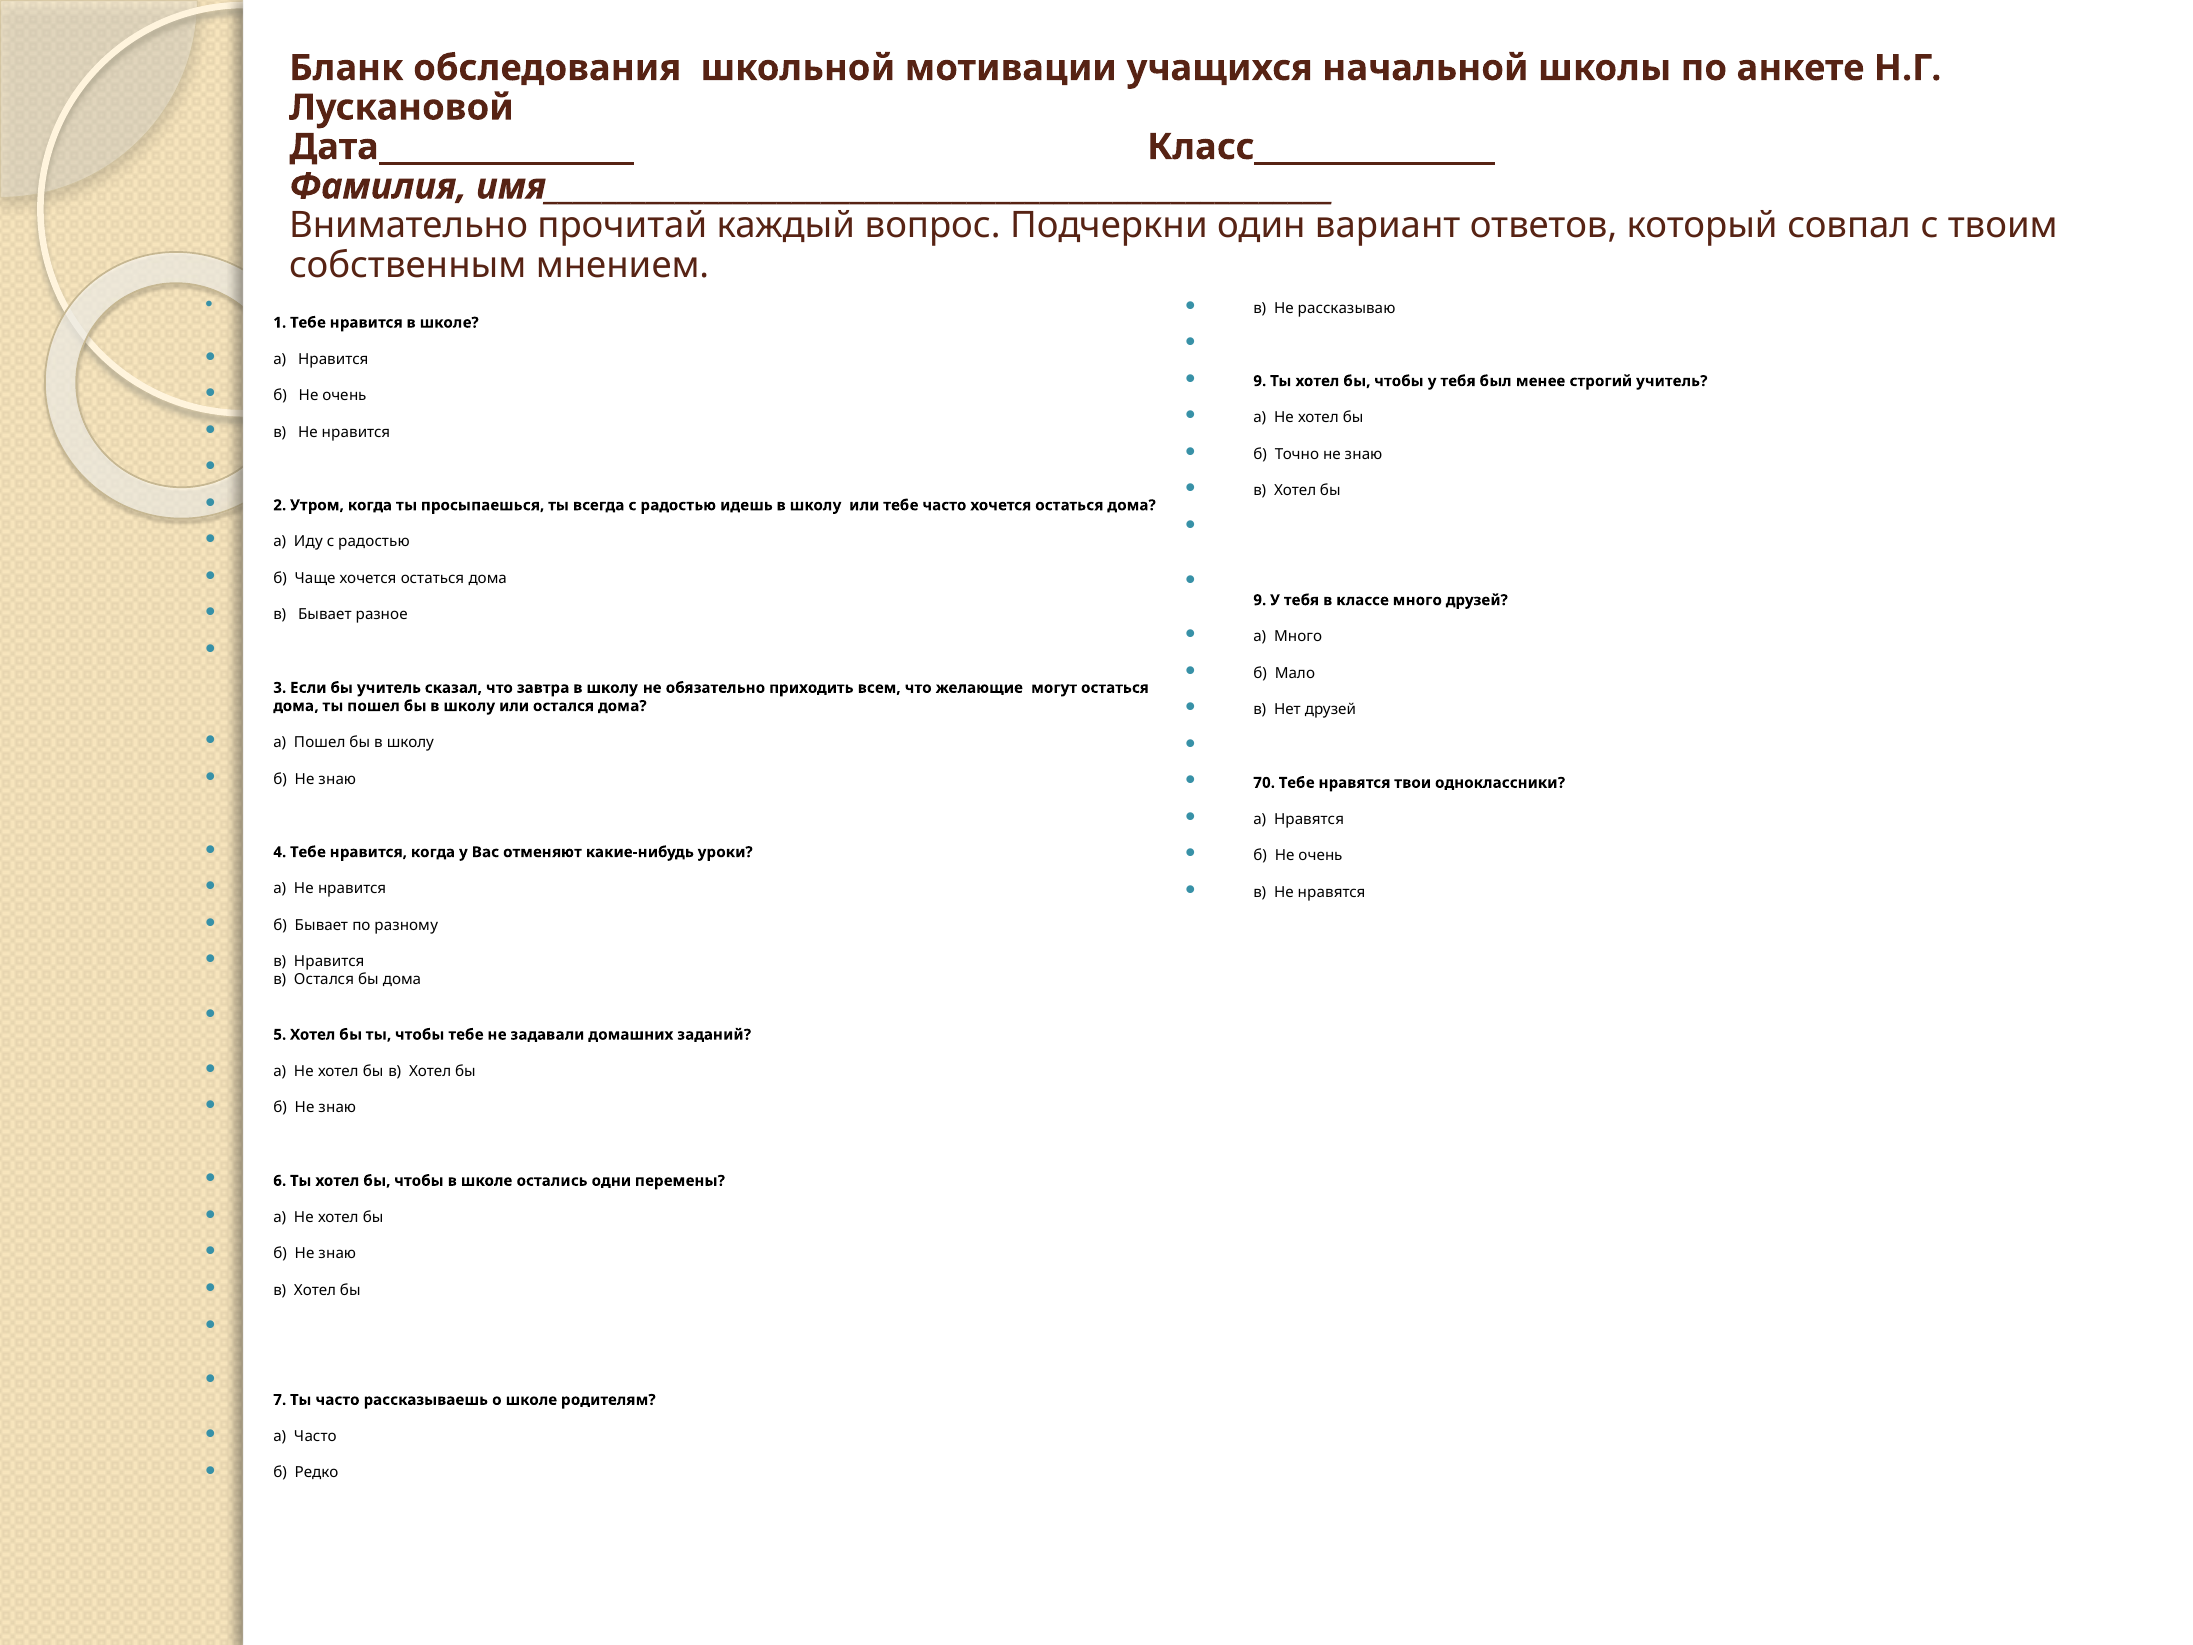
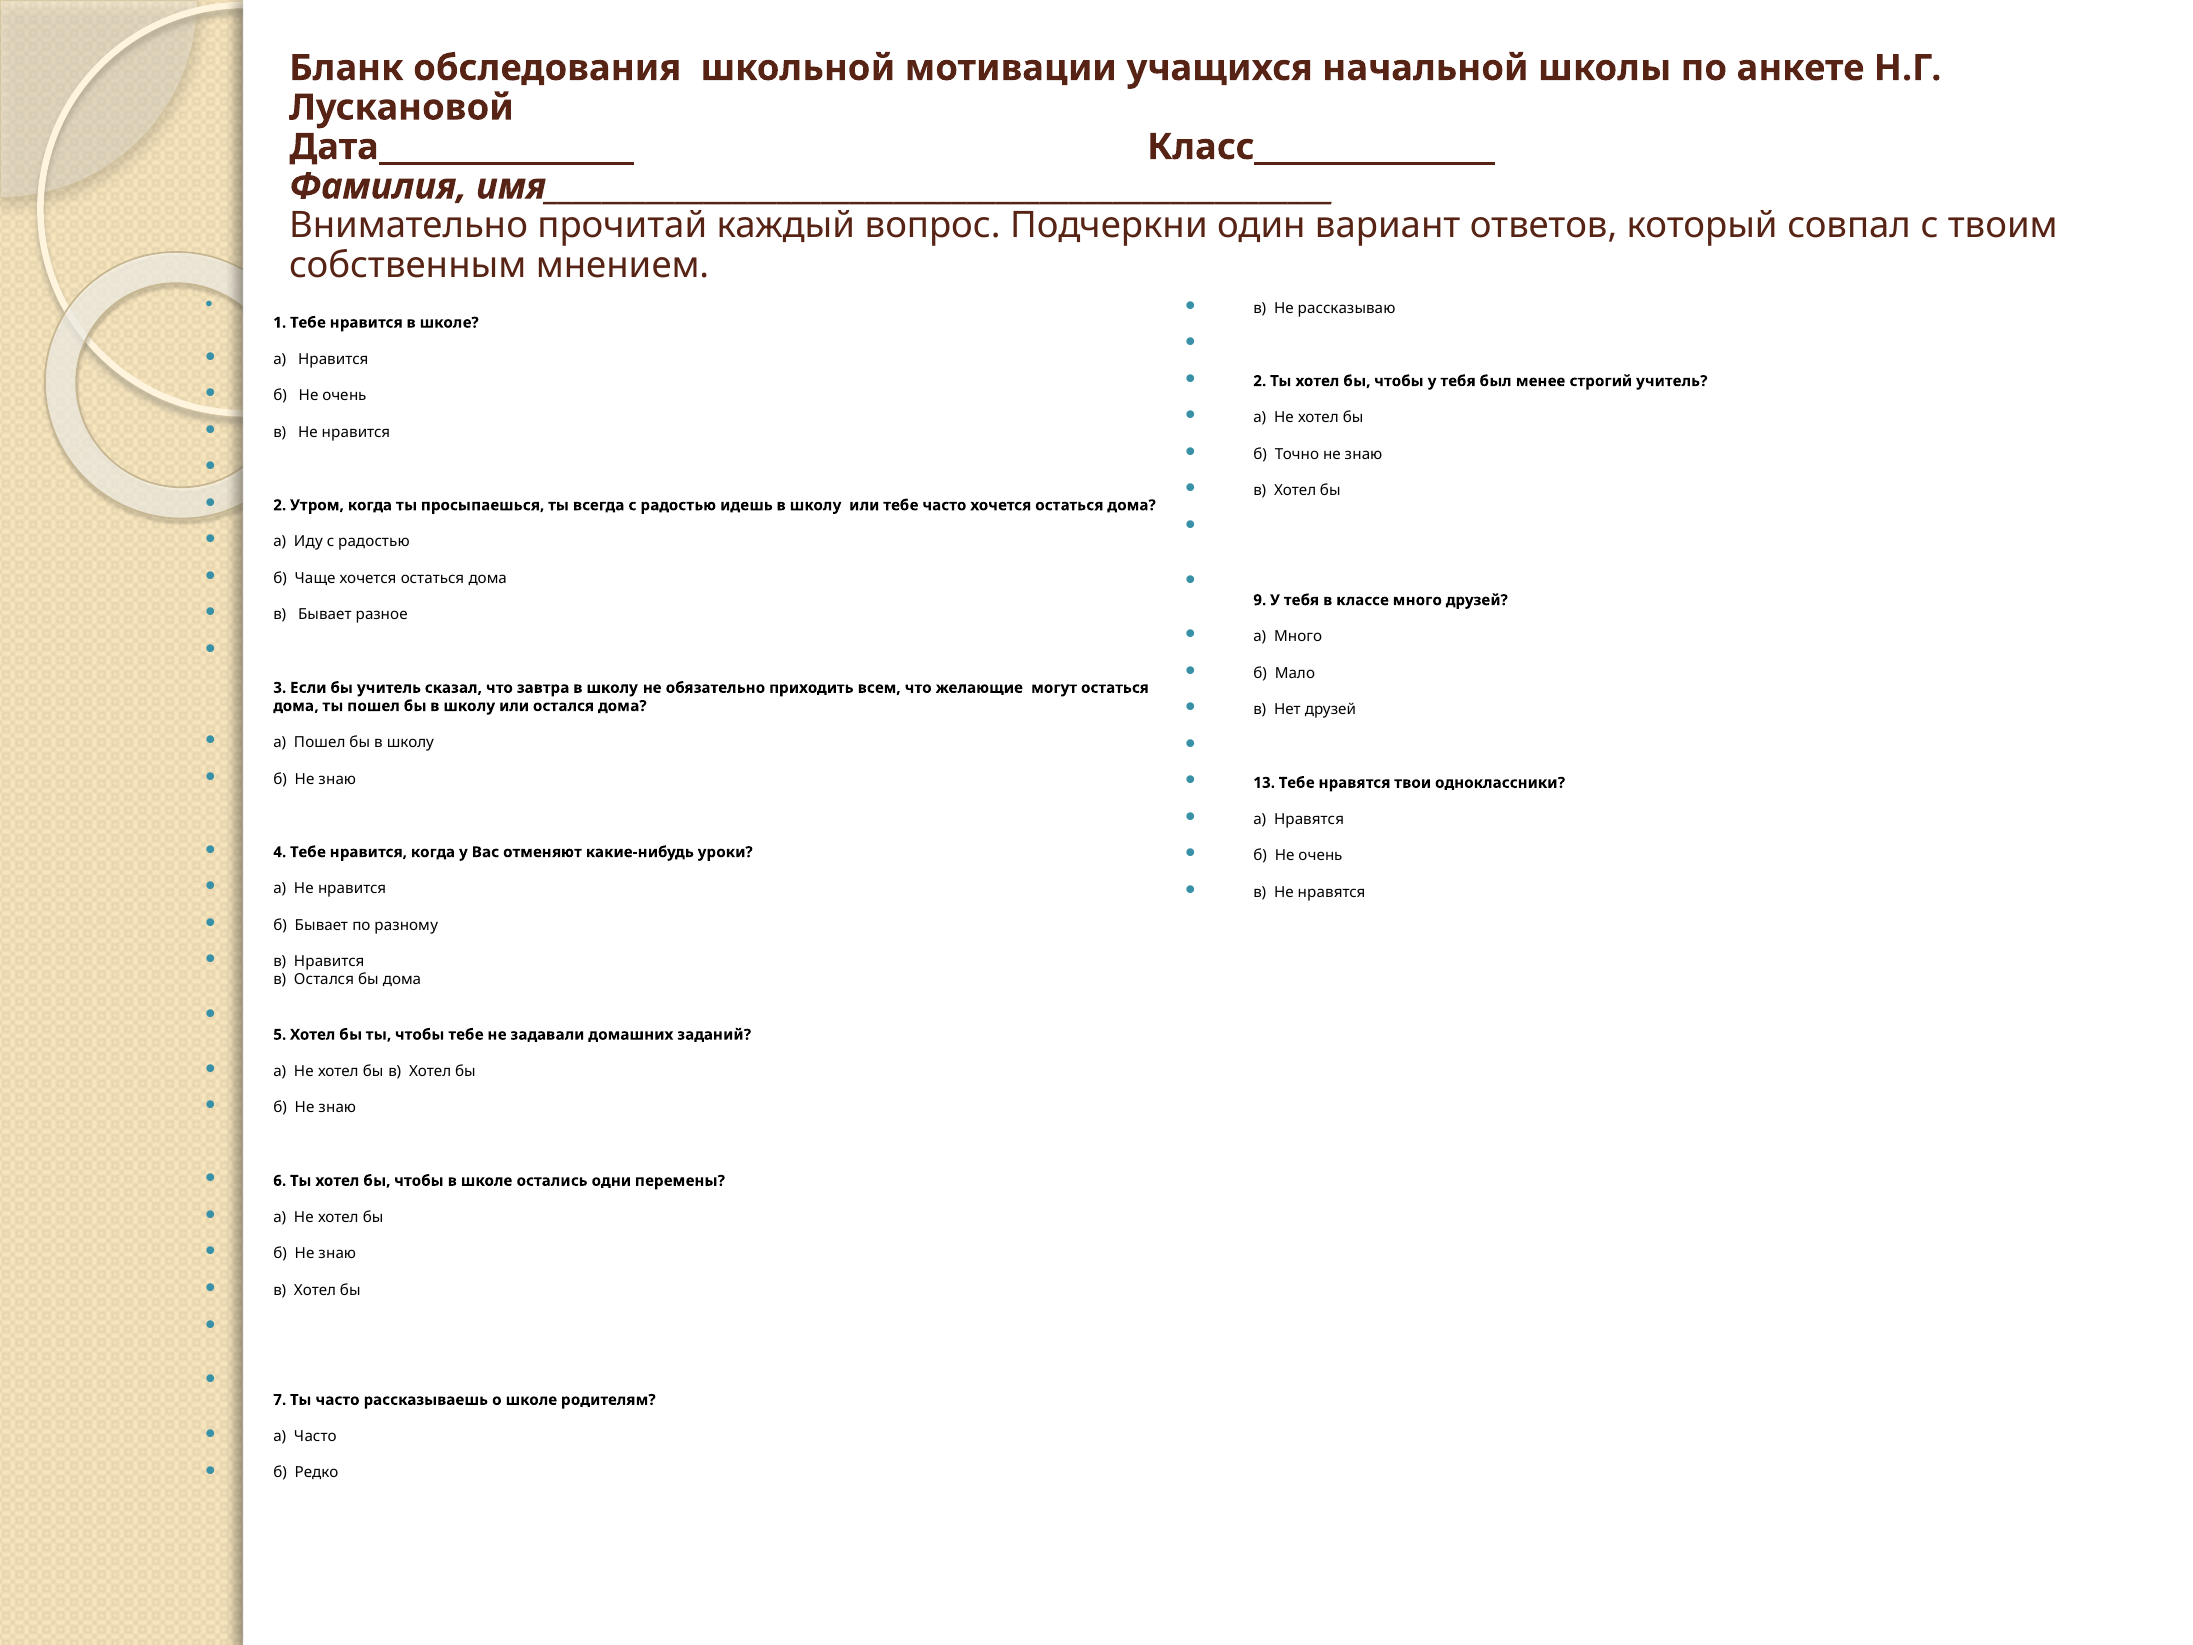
9: 9 -> 2 (1260, 381)
70: 70 -> 13 (1264, 783)
